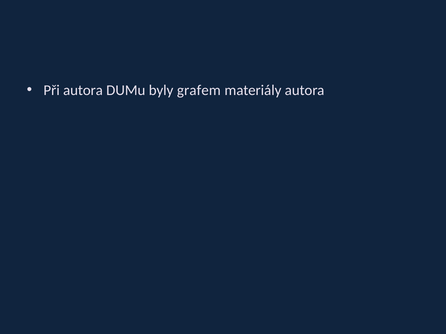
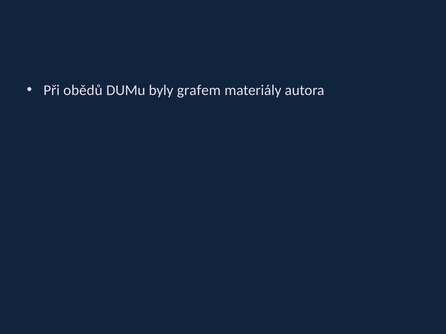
Při autora: autora -> obědů (83, 90)
